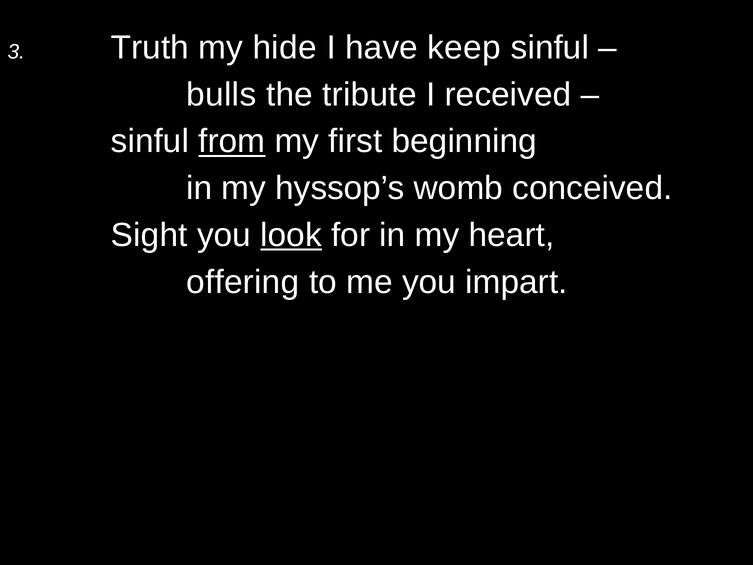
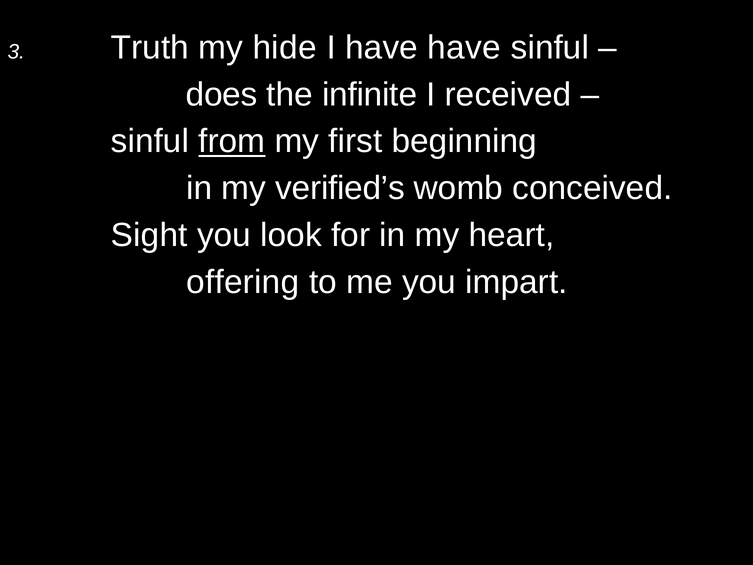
have keep: keep -> have (464, 48)
bulls: bulls -> does (222, 94)
tribute: tribute -> infinite (370, 94)
hyssop’s: hyssop’s -> verified’s (340, 188)
look underline: present -> none (291, 235)
